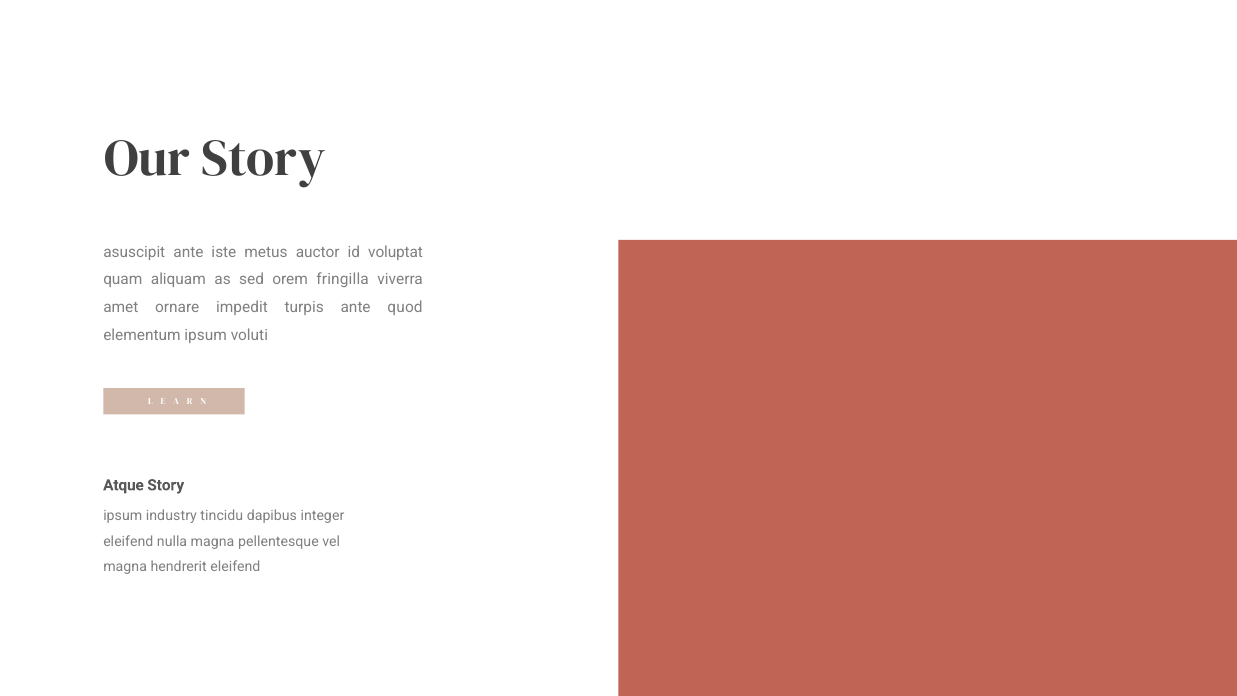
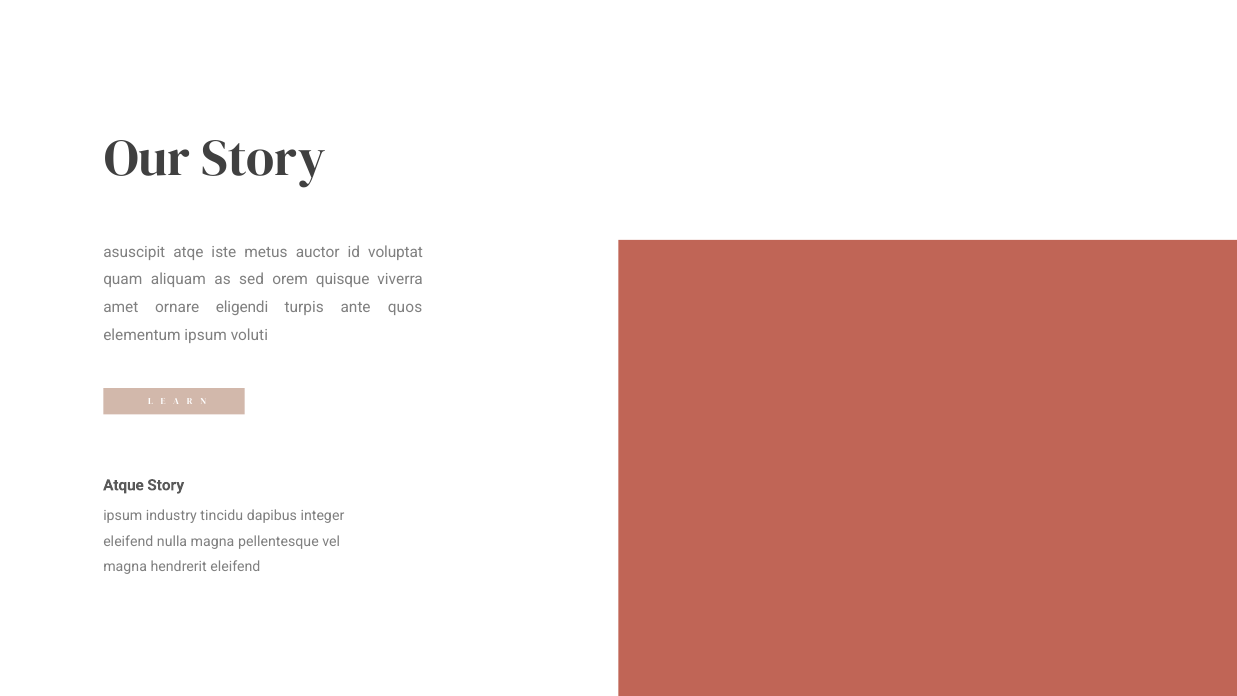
asuscipit ante: ante -> atqe (188, 252)
fringilla: fringilla -> quisque (343, 280)
impedit: impedit -> eligendi (242, 307)
quod: quod -> quos (405, 307)
